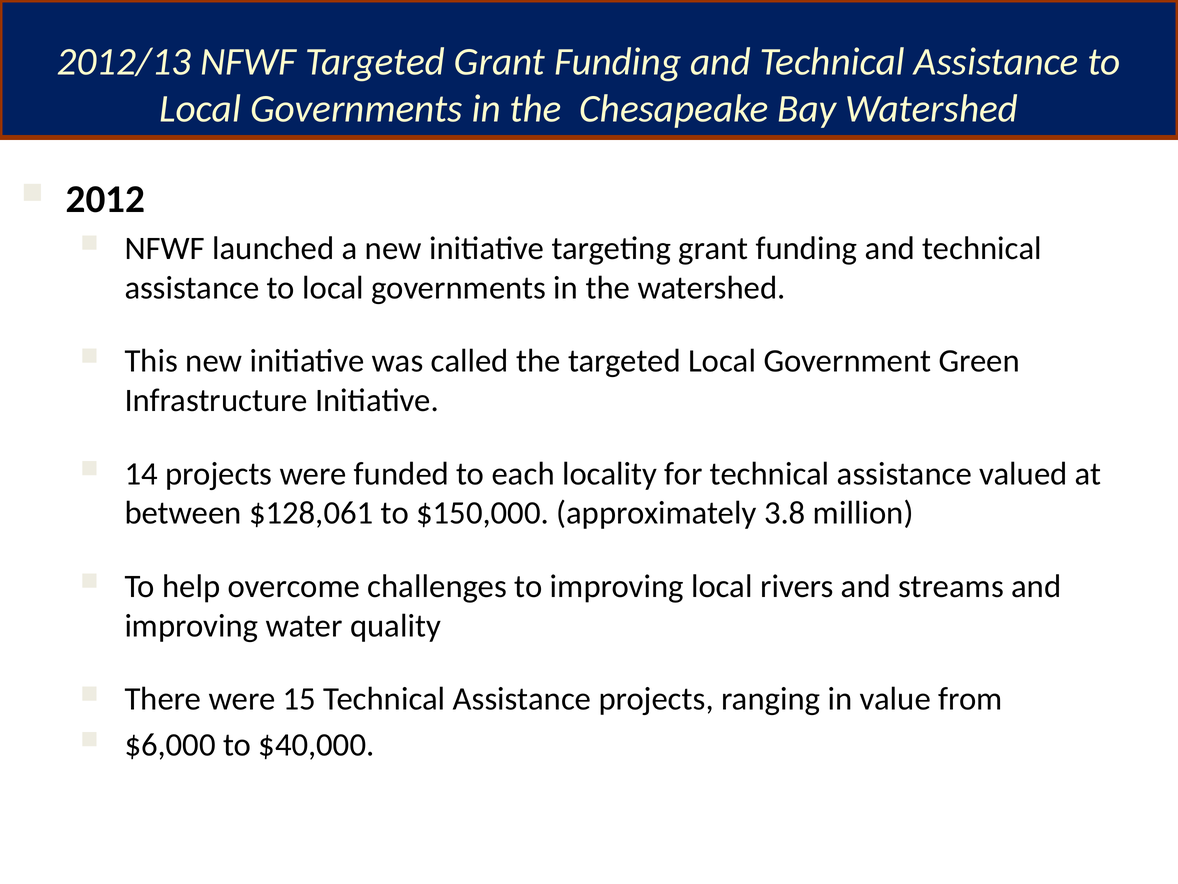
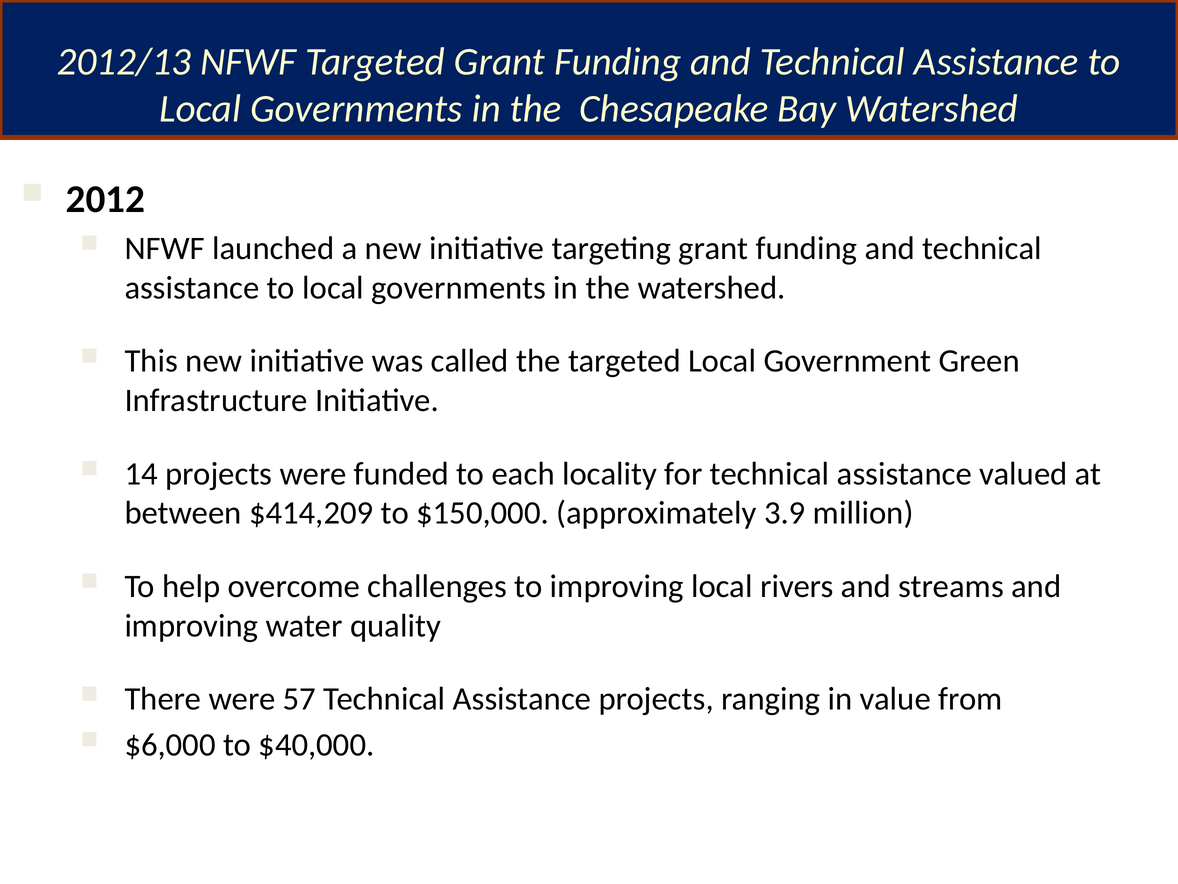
$128,061: $128,061 -> $414,209 (311, 513)
3.8: 3.8 -> 3.9 (785, 513)
15: 15 -> 57 (299, 699)
